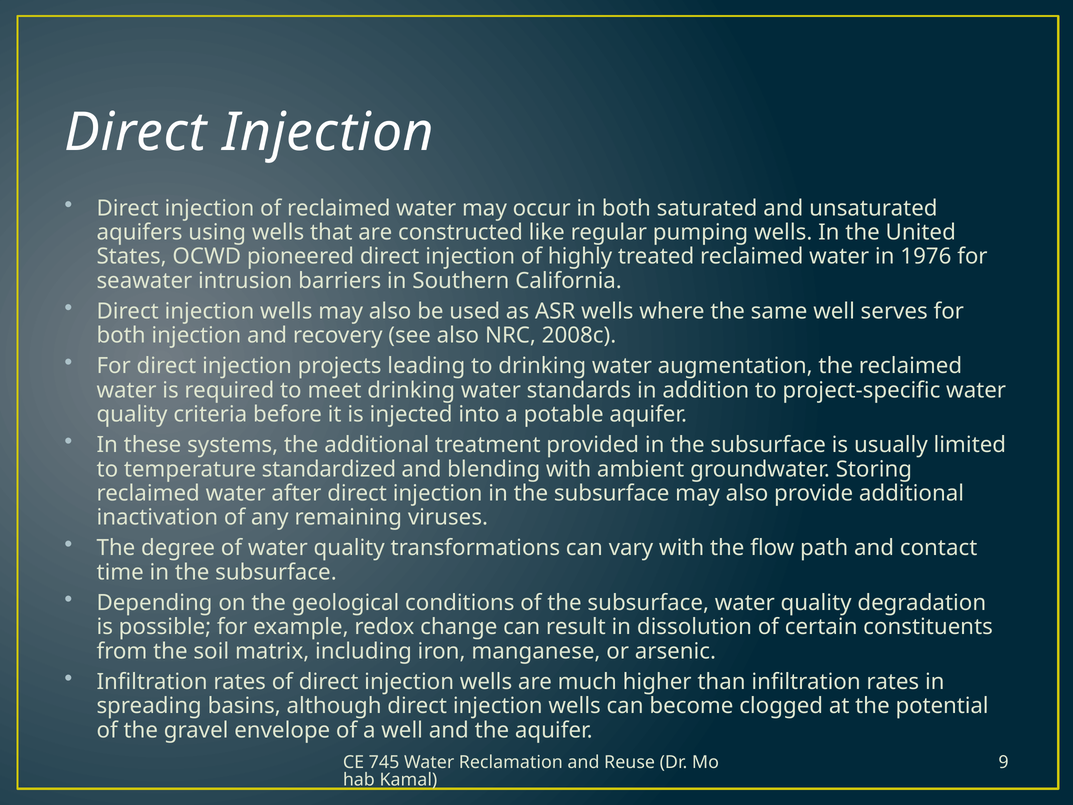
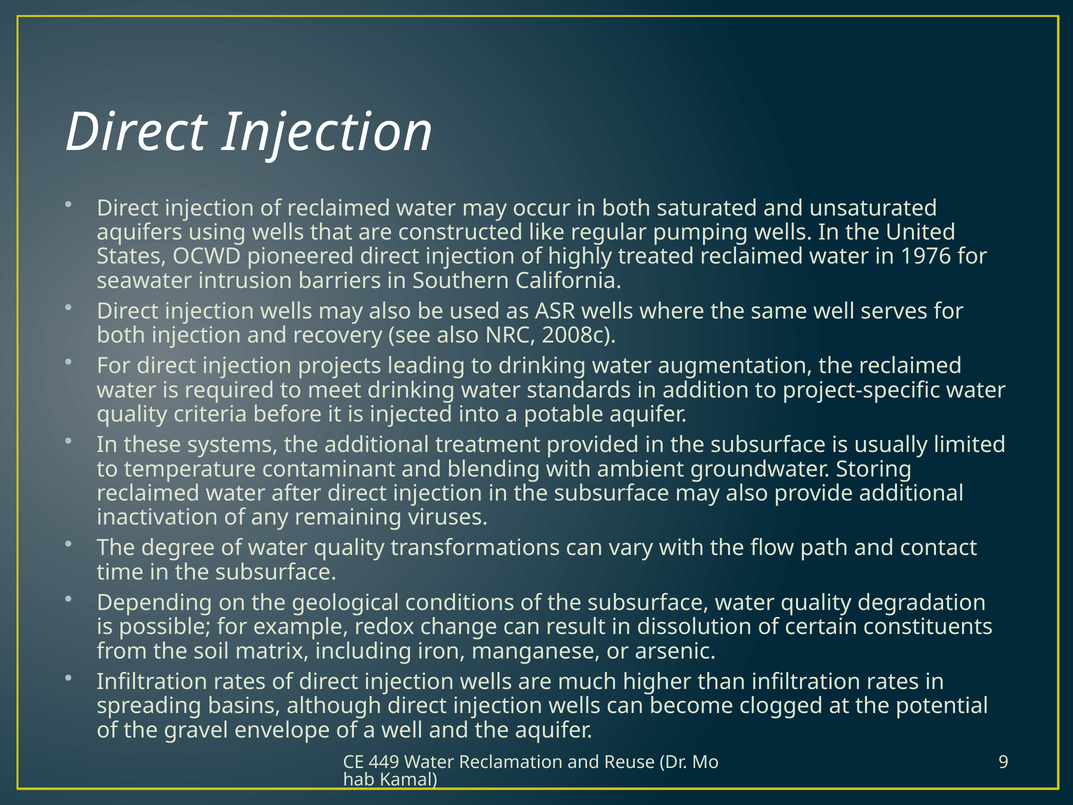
standardized: standardized -> contaminant (329, 469)
745: 745 -> 449 (384, 762)
